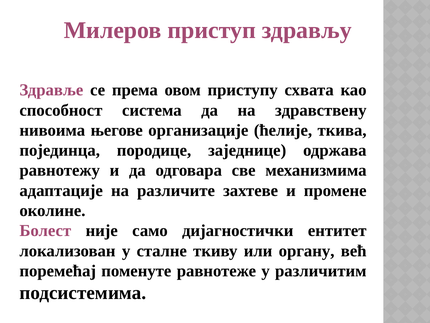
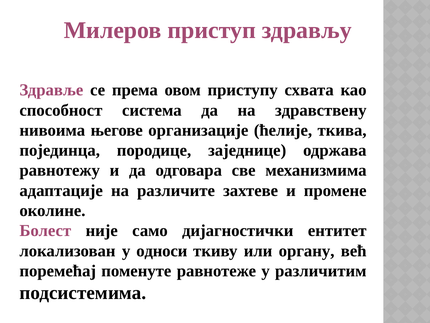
сталне: сталне -> односи (162, 251)
